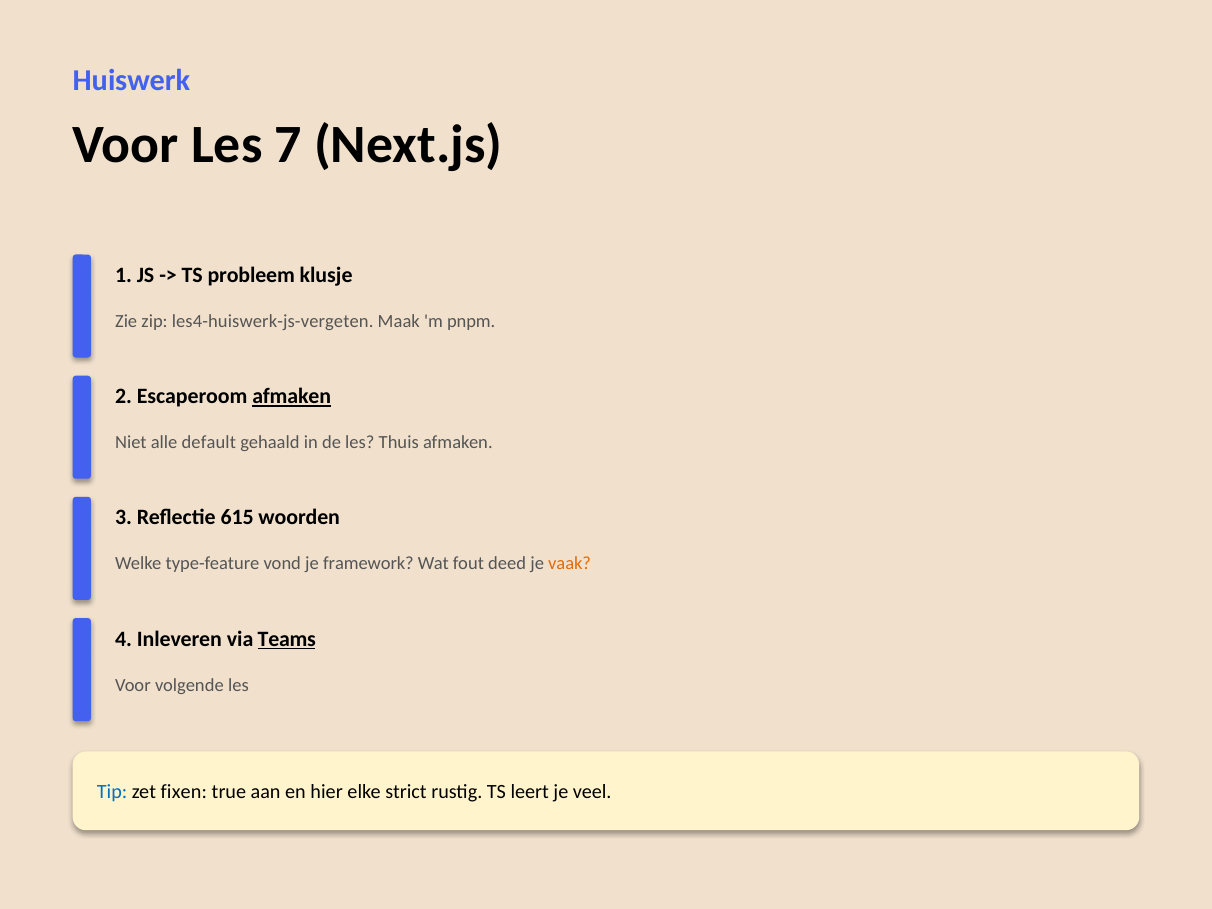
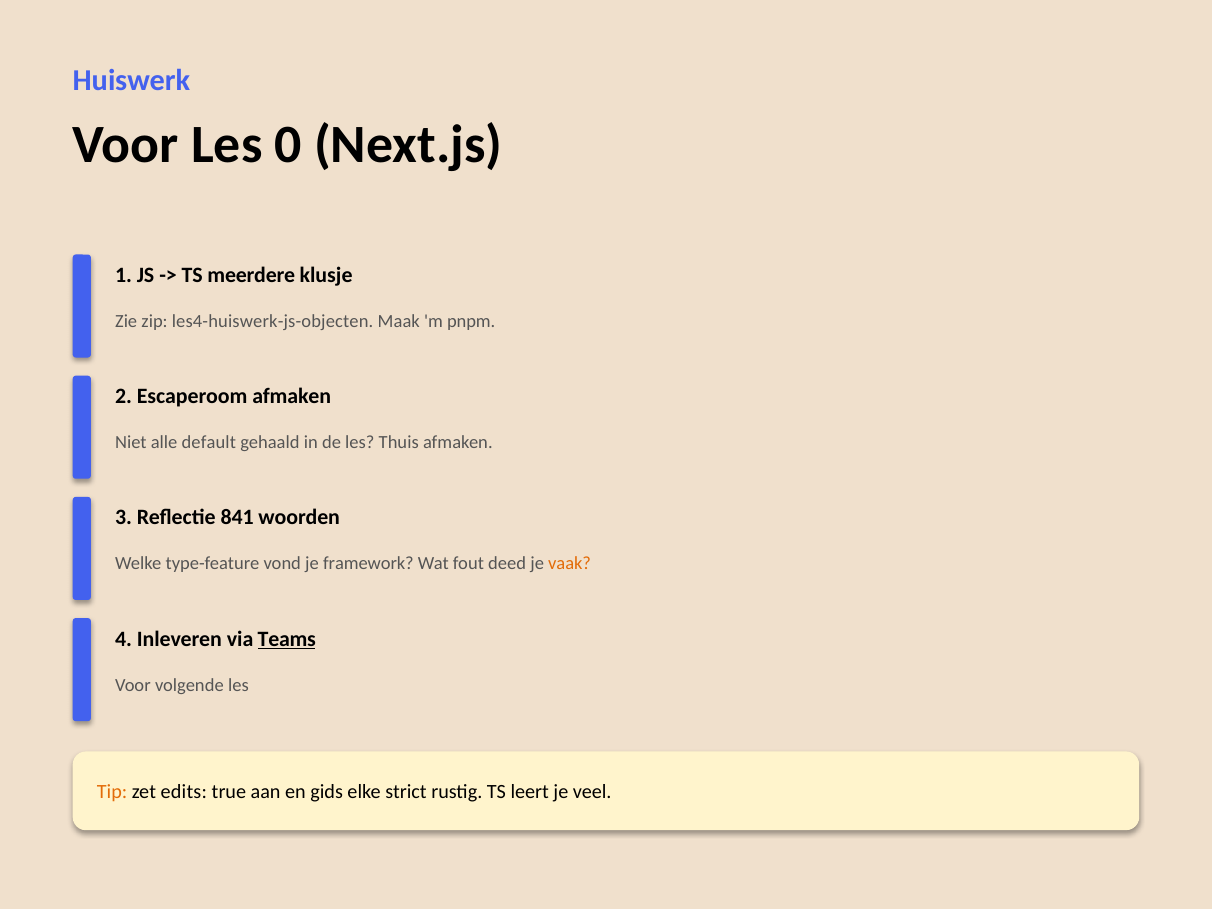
7: 7 -> 0 (288, 145)
probleem: probleem -> meerdere (251, 275)
les4-huiswerk-js-vergeten: les4-huiswerk-js-vergeten -> les4-huiswerk-js-objecten (273, 321)
afmaken underline: present -> none (292, 396)
615: 615 -> 841 (237, 518)
Tip colour: blue -> orange (112, 792)
fixen: fixen -> edits (184, 792)
hier: hier -> gids (327, 792)
